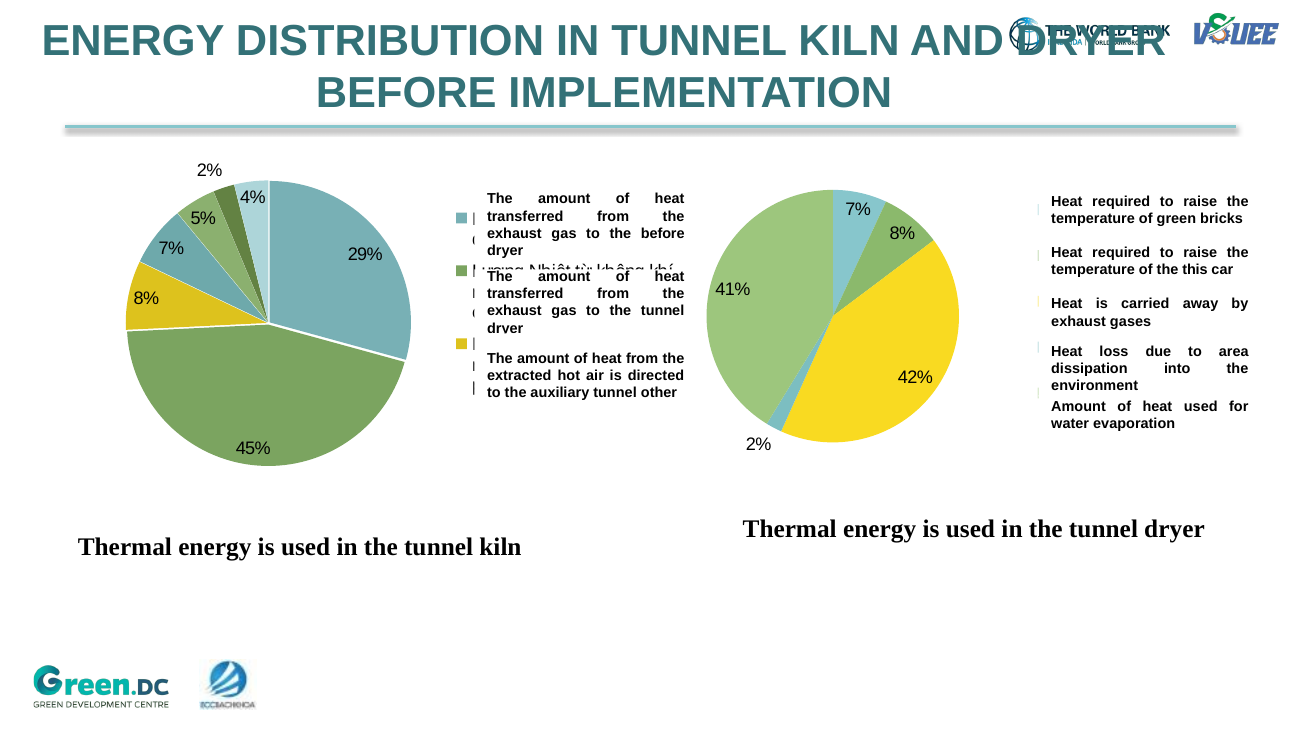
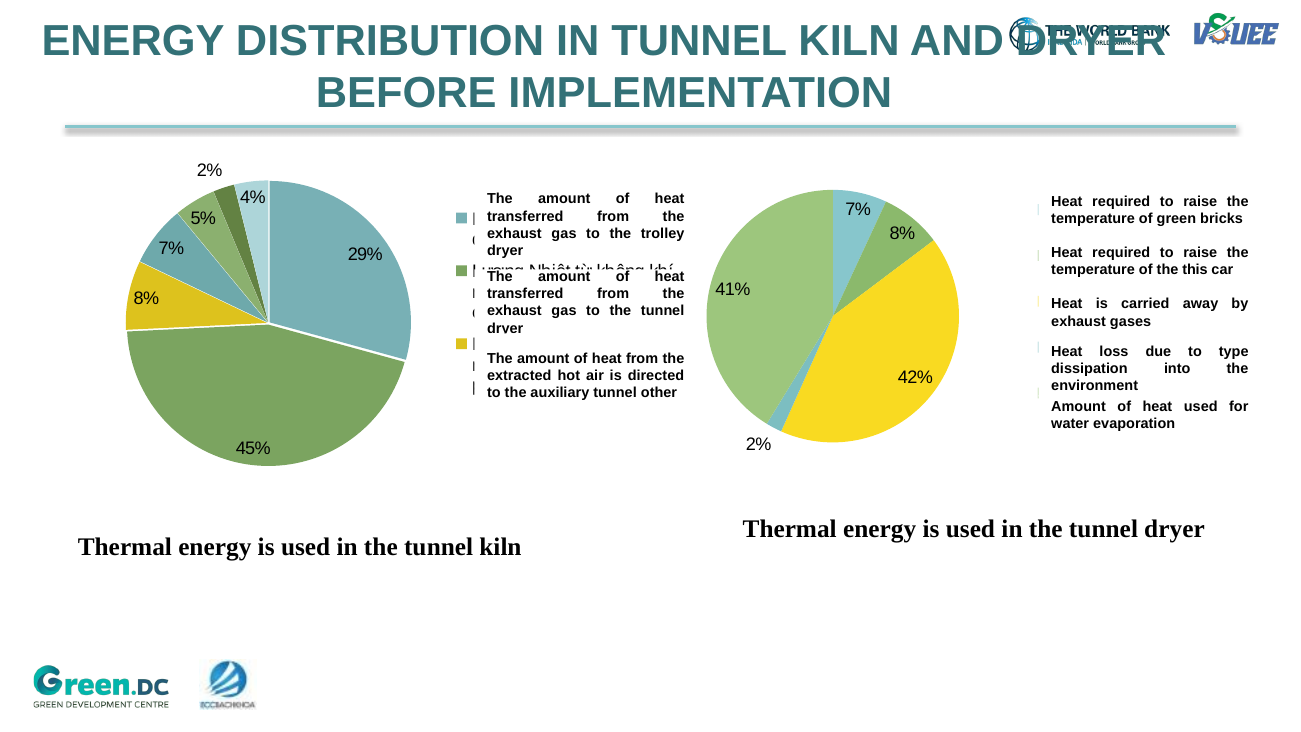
the before: before -> trolley (663, 234)
area: area -> type (1234, 351)
